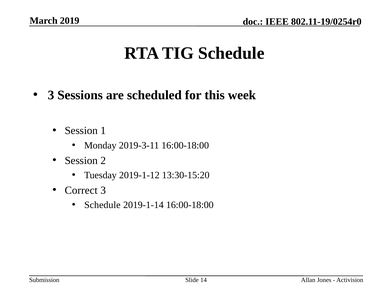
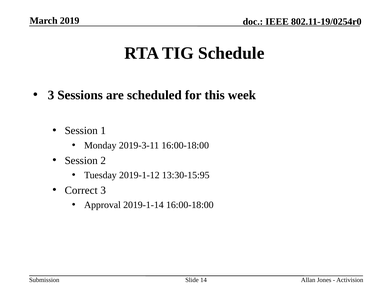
13:30-15:20: 13:30-15:20 -> 13:30-15:95 (186, 175)
Schedule: Schedule -> Approval (102, 205)
